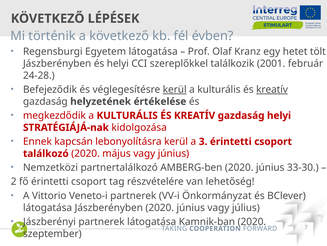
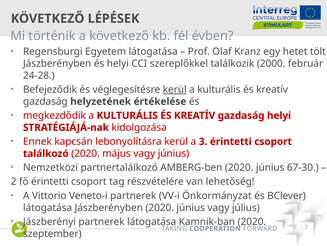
2001: 2001 -> 2000 (271, 63)
kreatív underline: present -> none (272, 89)
33-30: 33-30 -> 67-30 (303, 167)
